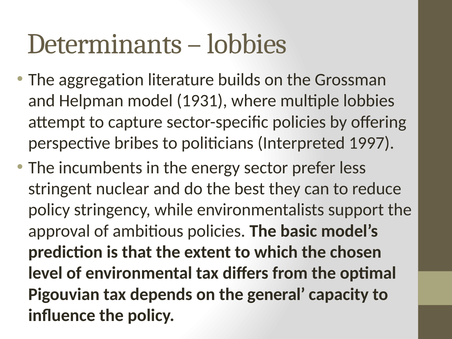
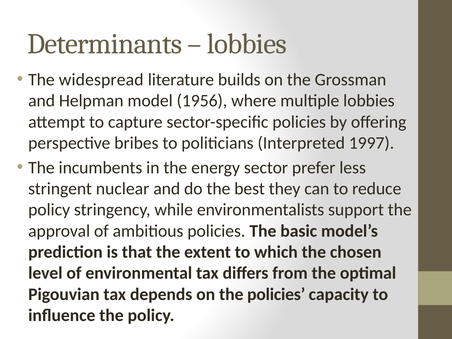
aggregation: aggregation -> widespread (101, 80)
1931: 1931 -> 1956 (202, 101)
the general: general -> policies (276, 294)
